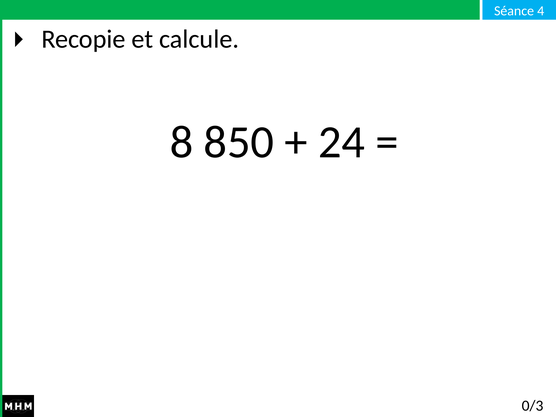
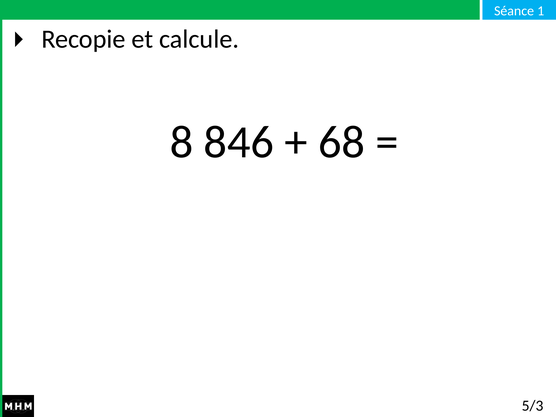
4: 4 -> 1 (541, 11)
850: 850 -> 846 (239, 142)
24: 24 -> 68 (341, 142)
0/3: 0/3 -> 5/3 (533, 406)
